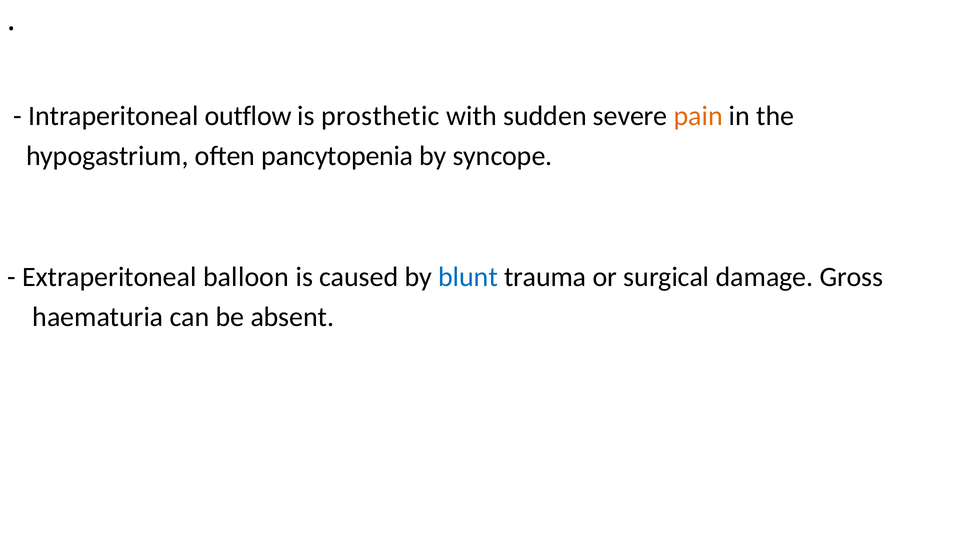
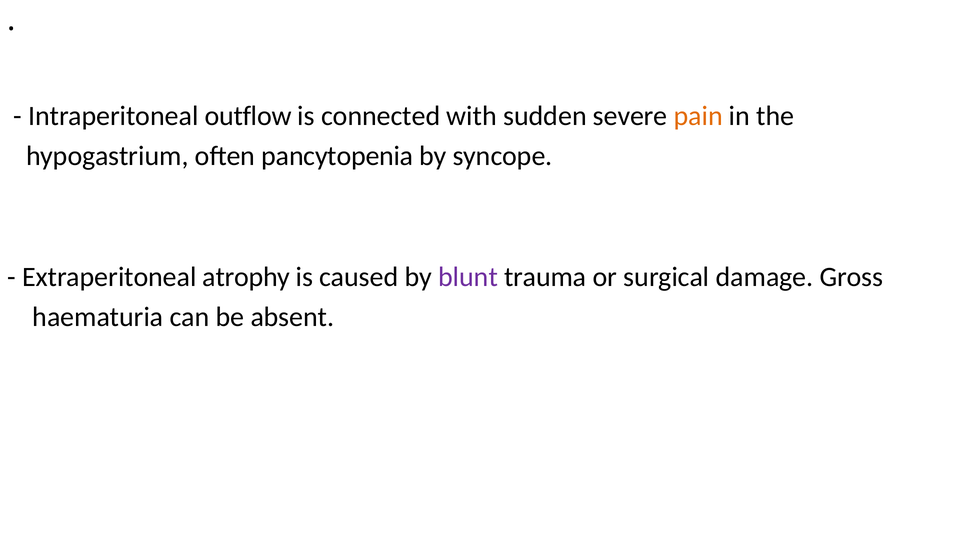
prosthetic: prosthetic -> connected (381, 116)
balloon: balloon -> atrophy (246, 277)
blunt colour: blue -> purple (468, 277)
